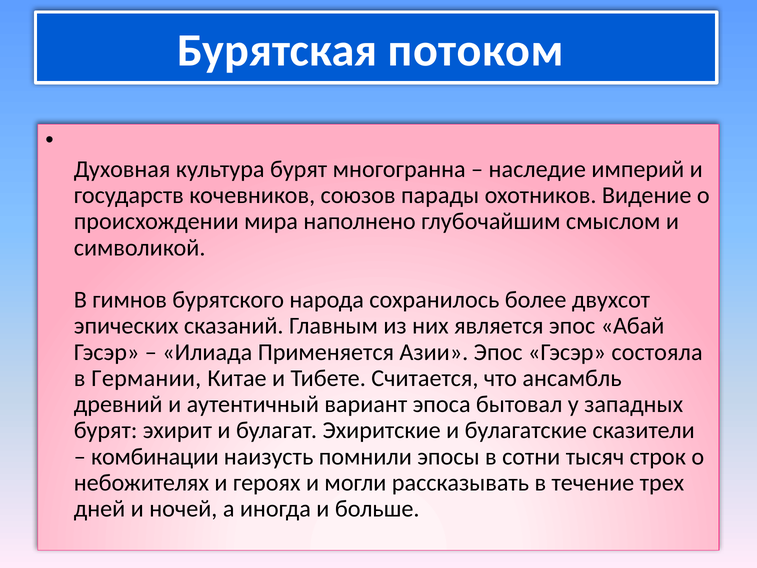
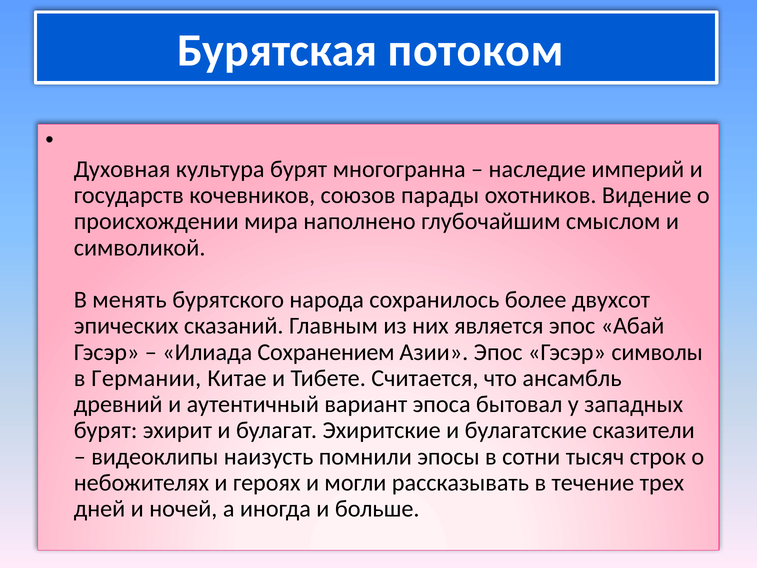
гимнов: гимнов -> менять (129, 300)
Применяется: Применяется -> Сохранением (326, 352)
состояла: состояла -> символы (657, 352)
комбинации: комбинации -> видеоклипы (155, 456)
